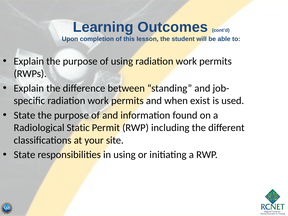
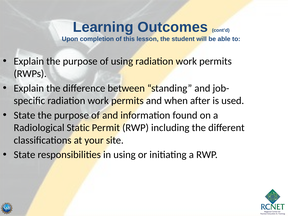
exist: exist -> after (200, 101)
